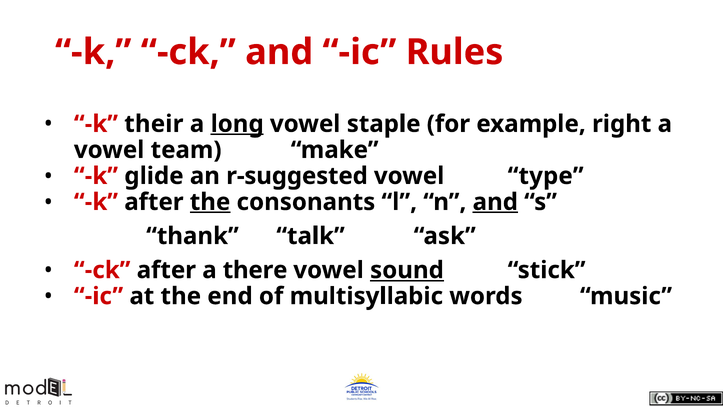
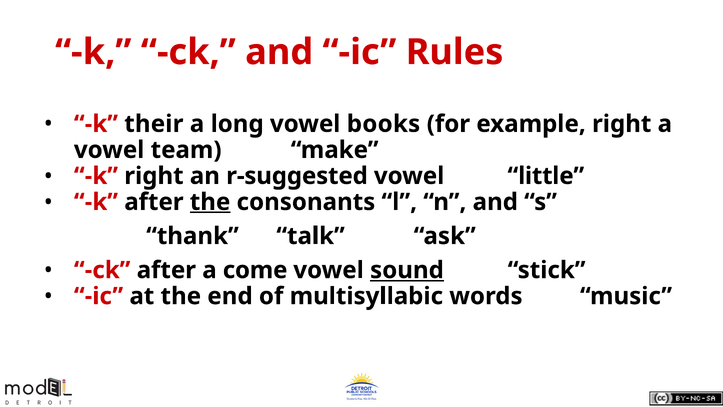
long underline: present -> none (237, 124)
staple: staple -> books (384, 124)
k glide: glide -> right (154, 176)
type: type -> little (546, 176)
and underline: present -> none (495, 202)
there: there -> come (255, 270)
